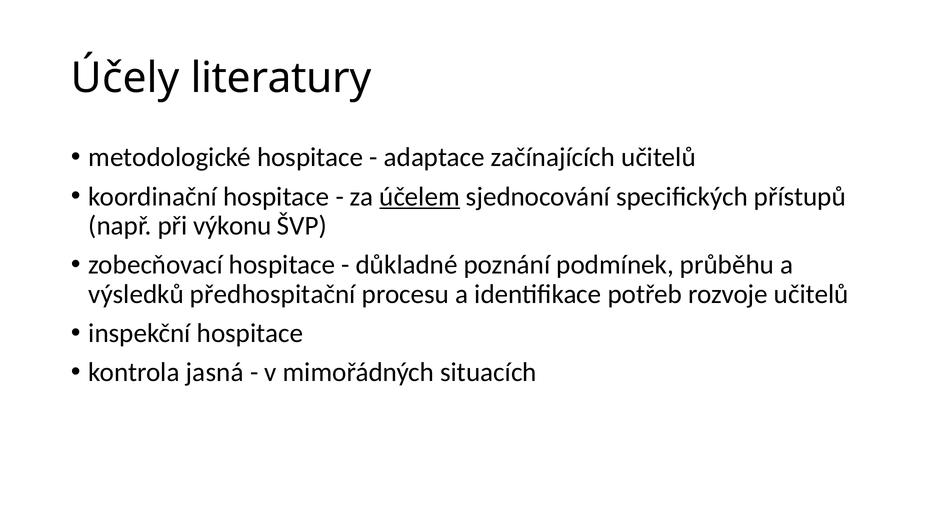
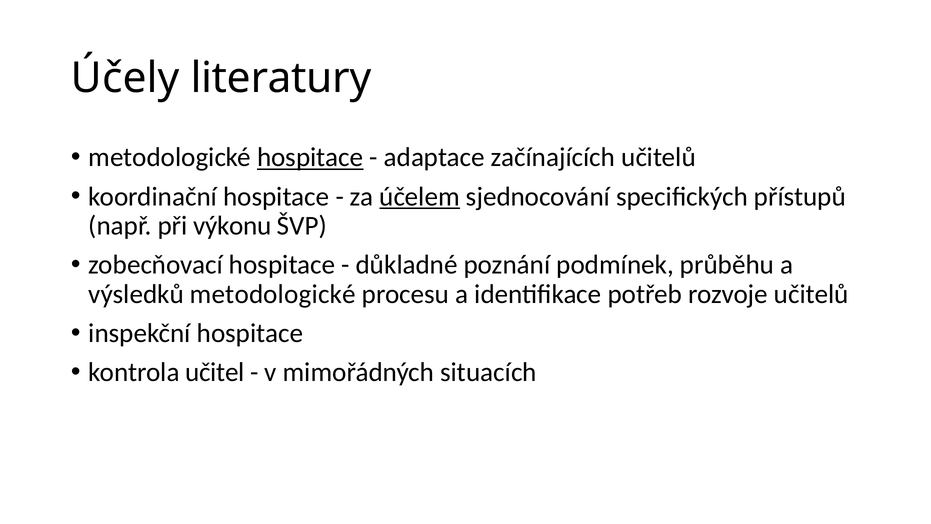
hospitace underline: none -> present (310, 157)
výsledků předhospitační: předhospitační -> metodologické (273, 294)
jasná: jasná -> učitel (215, 372)
